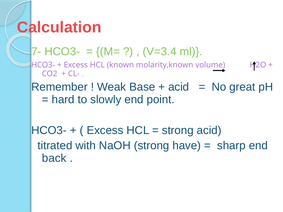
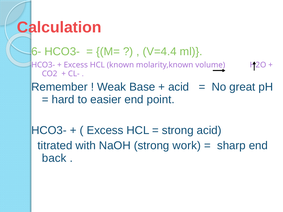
7-: 7- -> 6- (36, 52)
V=3.4: V=3.4 -> V=4.4 (160, 52)
slowly: slowly -> easier (106, 100)
have: have -> work (187, 146)
